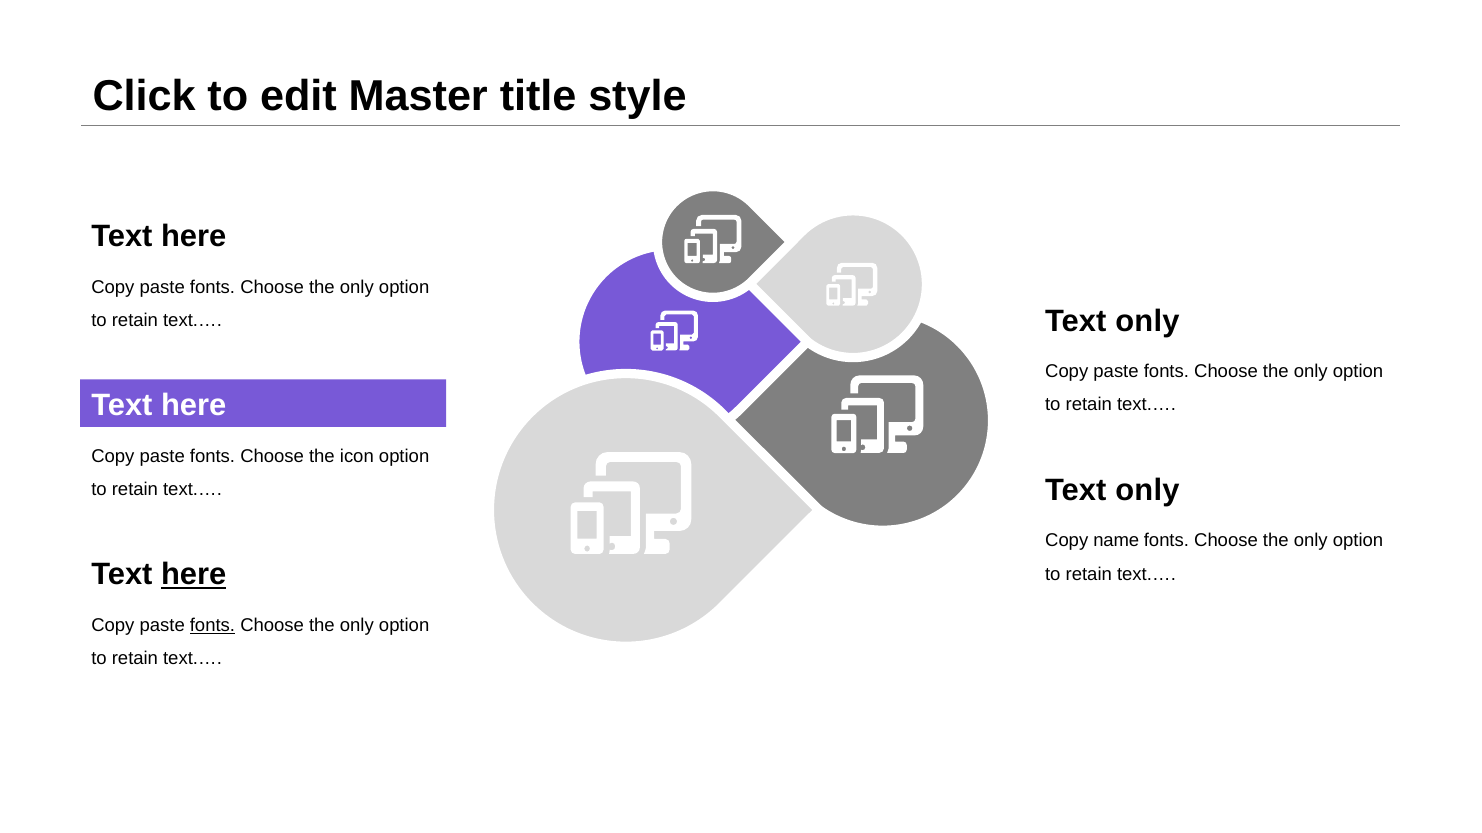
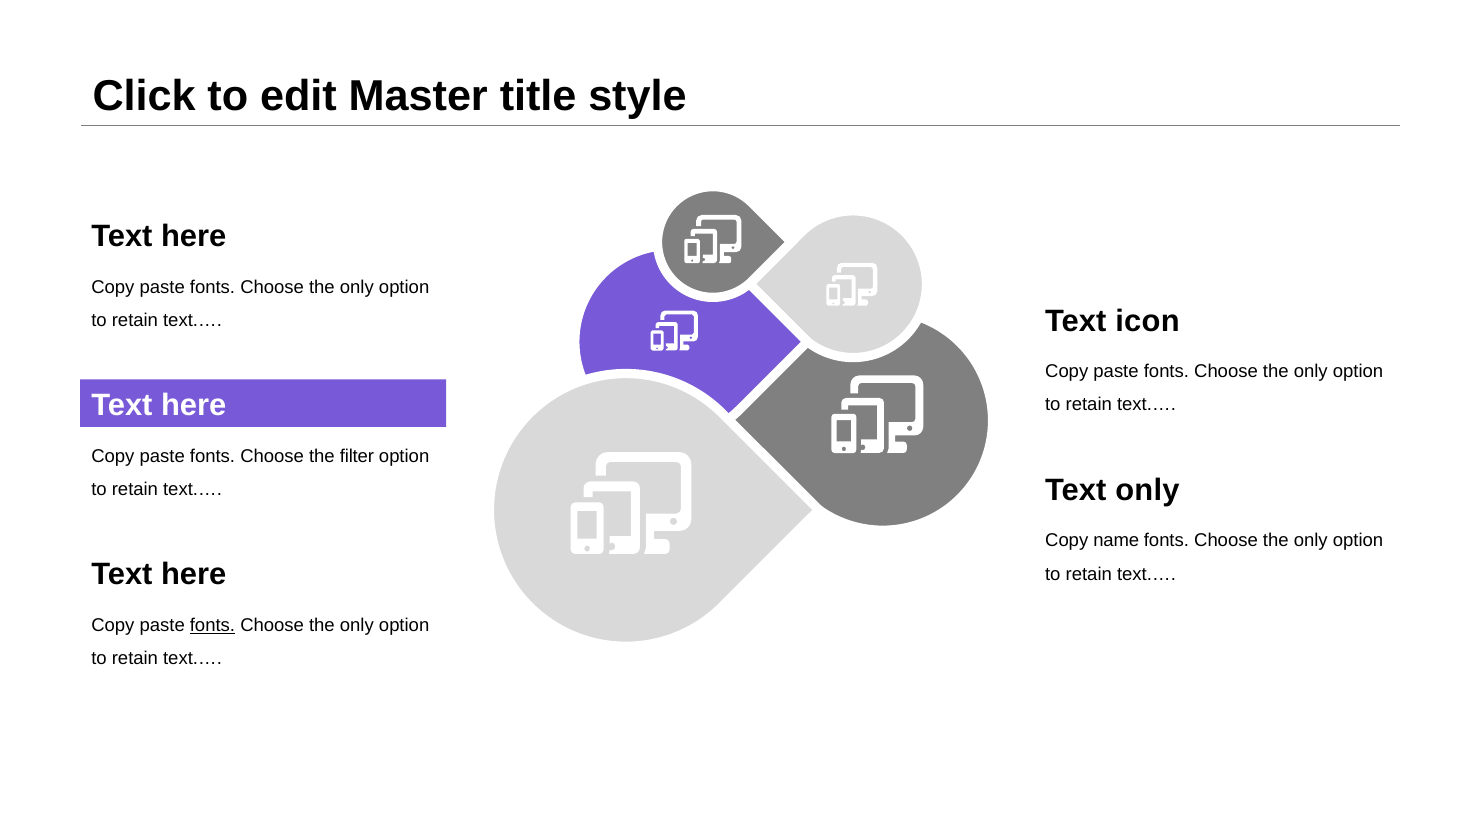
only: only -> icon (1147, 321)
icon: icon -> filter (357, 456)
here underline: present -> none (194, 575)
